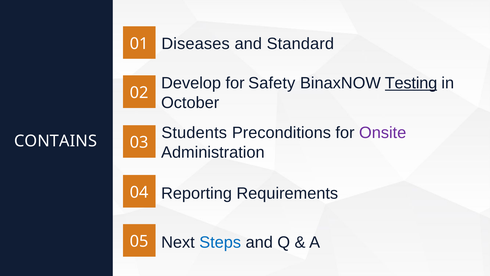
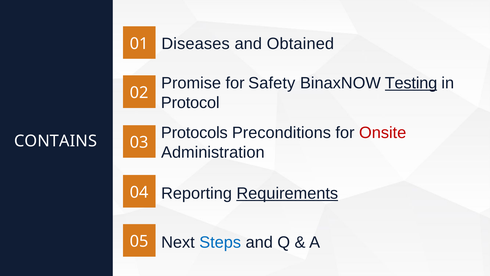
Standard: Standard -> Obtained (300, 44)
Develop: Develop -> Promise (191, 83)
October: October -> Protocol (190, 102)
Students: Students -> Protocols (194, 133)
Onsite colour: purple -> red (383, 133)
Requirements underline: none -> present (287, 193)
